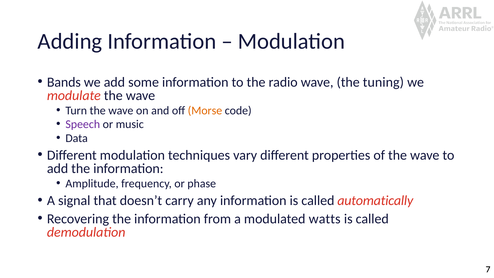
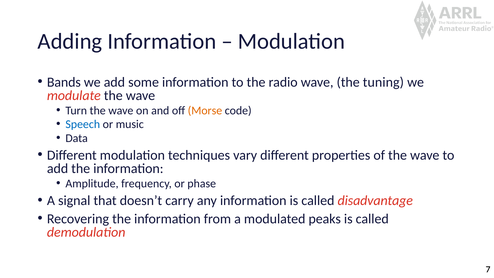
Speech colour: purple -> blue (83, 124)
automatically: automatically -> disadvantage (375, 201)
watts: watts -> peaks (325, 219)
